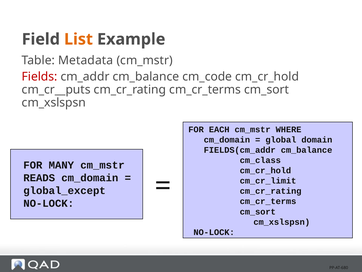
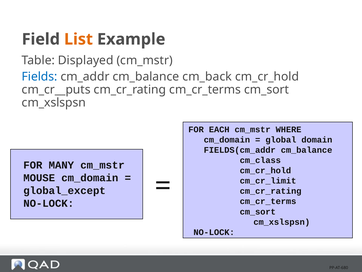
Metadata: Metadata -> Displayed (86, 60)
Fields colour: red -> blue (40, 76)
cm_code: cm_code -> cm_back (207, 76)
READS: READS -> MOUSE (39, 178)
